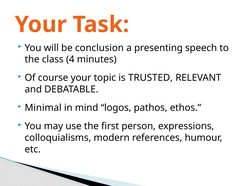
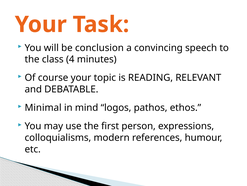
presenting: presenting -> convincing (158, 48)
TRUSTED: TRUSTED -> READING (150, 77)
